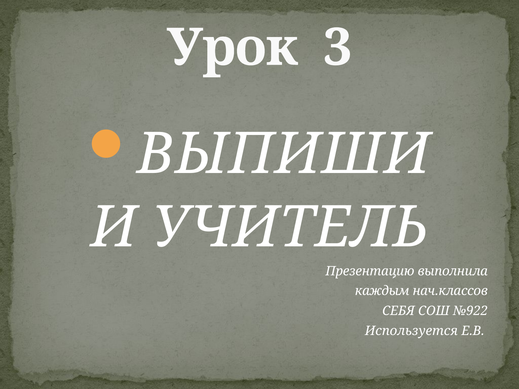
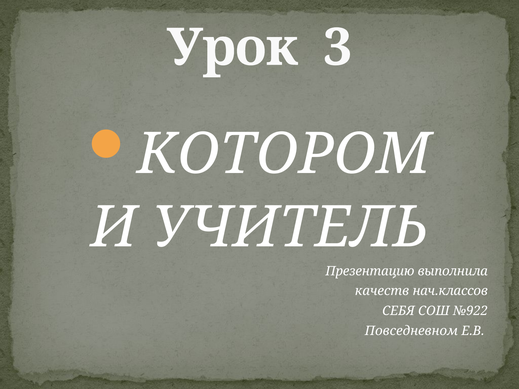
ВЫПИШИ: ВЫПИШИ -> КОТОРОМ (284, 154)
каждым: каждым -> качеств (382, 291)
Используется: Используется -> Повседневном (411, 331)
